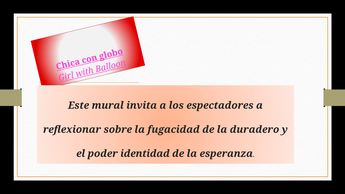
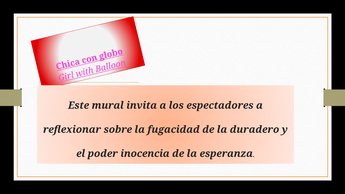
identidad: identidad -> inocencia (145, 154)
